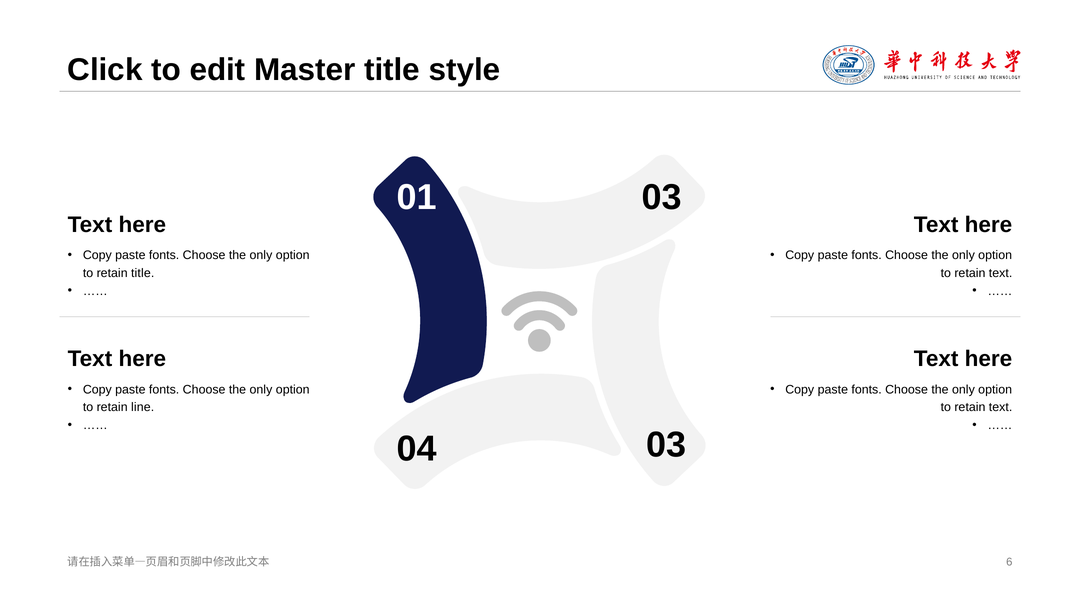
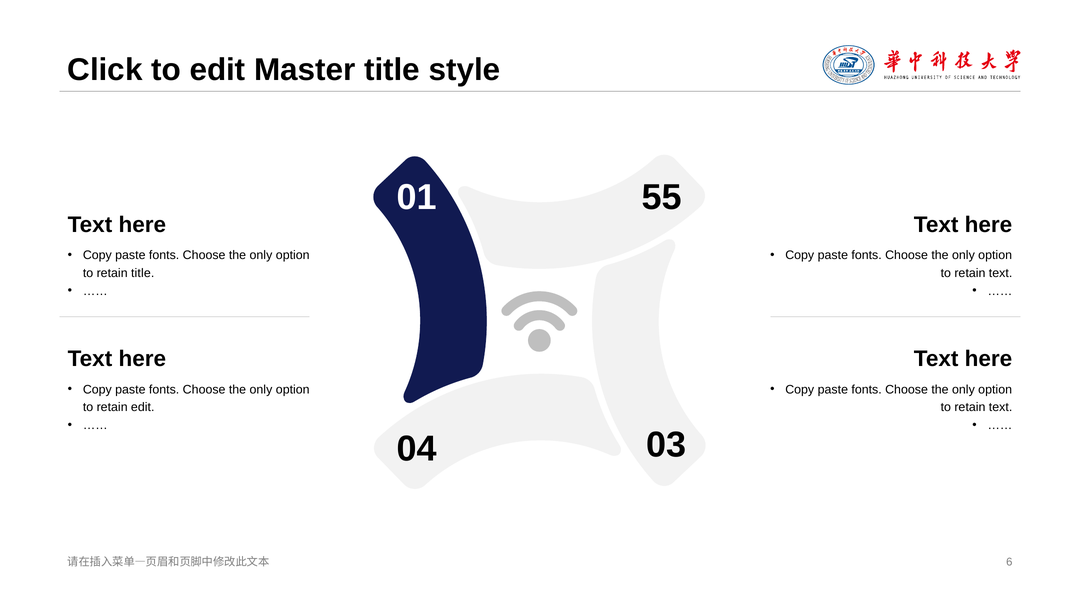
01 03: 03 -> 55 (662, 198)
retain line: line -> edit (143, 408)
